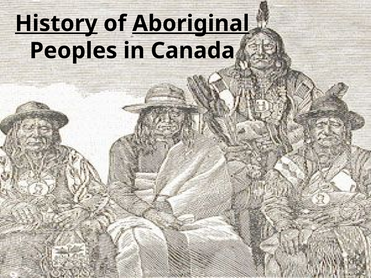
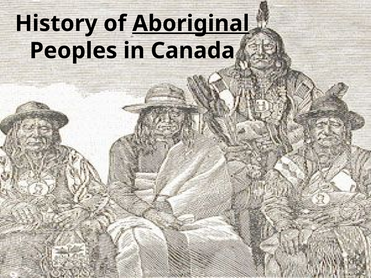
History underline: present -> none (56, 24)
